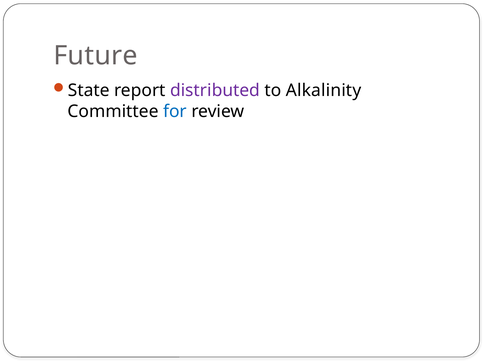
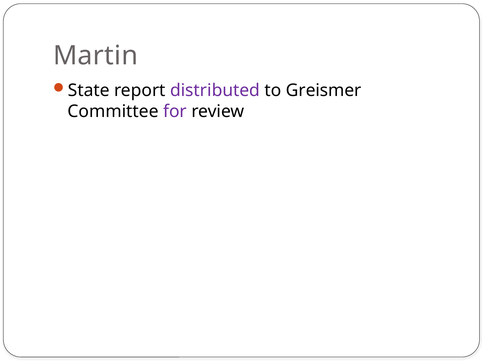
Future: Future -> Martin (96, 56)
Alkalinity: Alkalinity -> Greismer (324, 91)
for colour: blue -> purple (175, 111)
